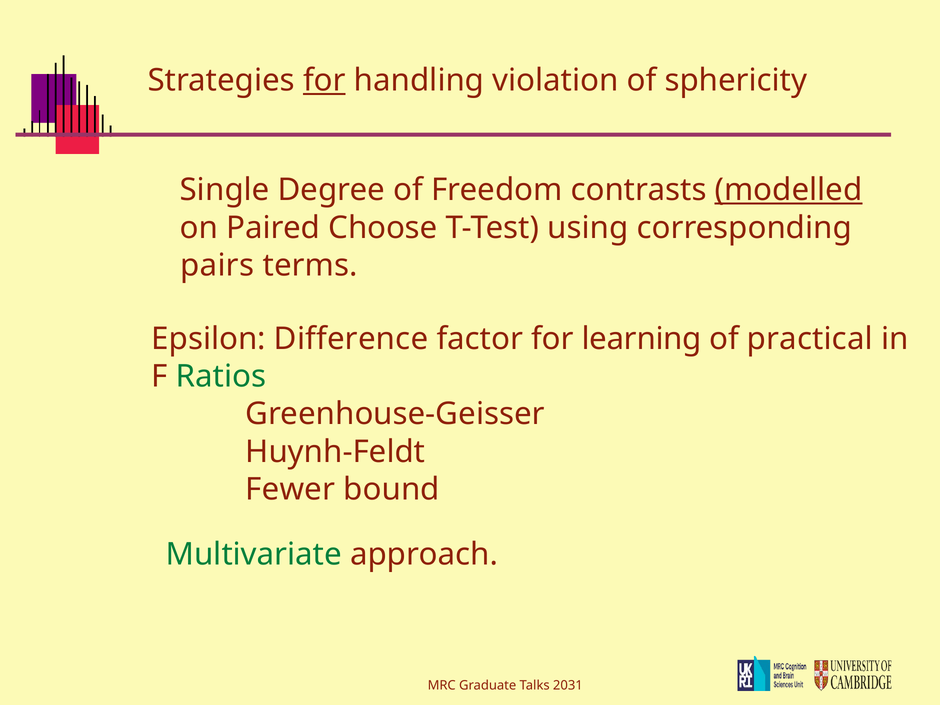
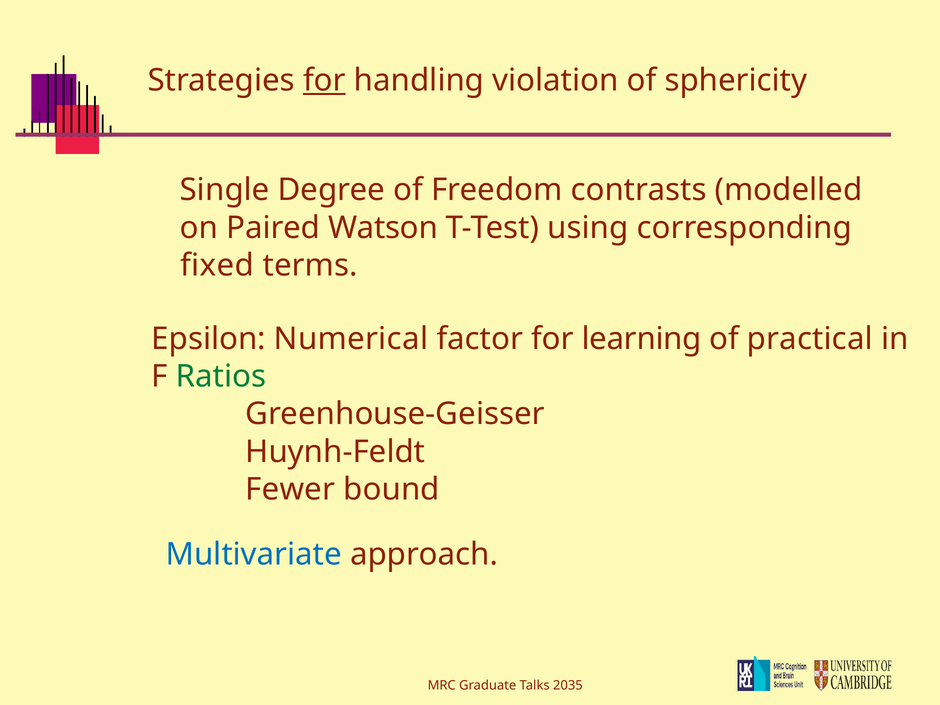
modelled underline: present -> none (789, 190)
Choose: Choose -> Watson (383, 228)
pairs: pairs -> fixed (217, 265)
Difference: Difference -> Numerical (351, 339)
Multivariate colour: green -> blue (254, 555)
2031: 2031 -> 2035 (568, 685)
